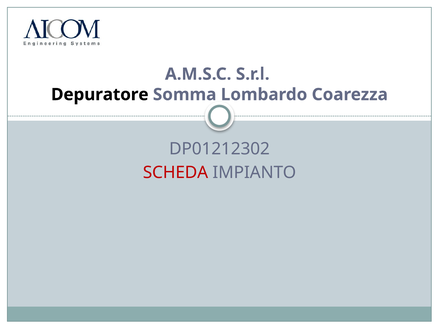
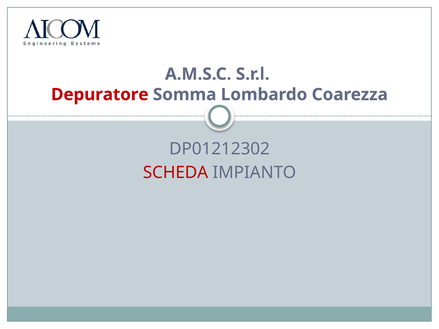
Depuratore colour: black -> red (100, 95)
